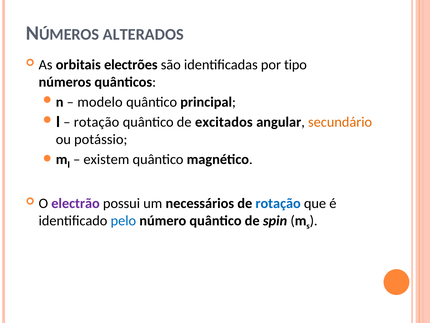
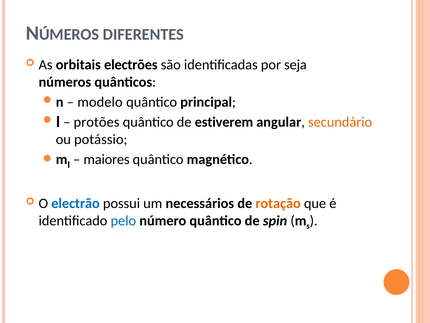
ALTERADOS: ALTERADOS -> DIFERENTES (143, 35)
tipo: tipo -> seja (295, 65)
rotação: rotação -> protões (97, 122)
excitados: excitados -> estiverem (224, 122)
existem: existem -> maiores (107, 159)
electrão colour: purple -> blue (76, 203)
rotação colour: blue -> orange (278, 203)
